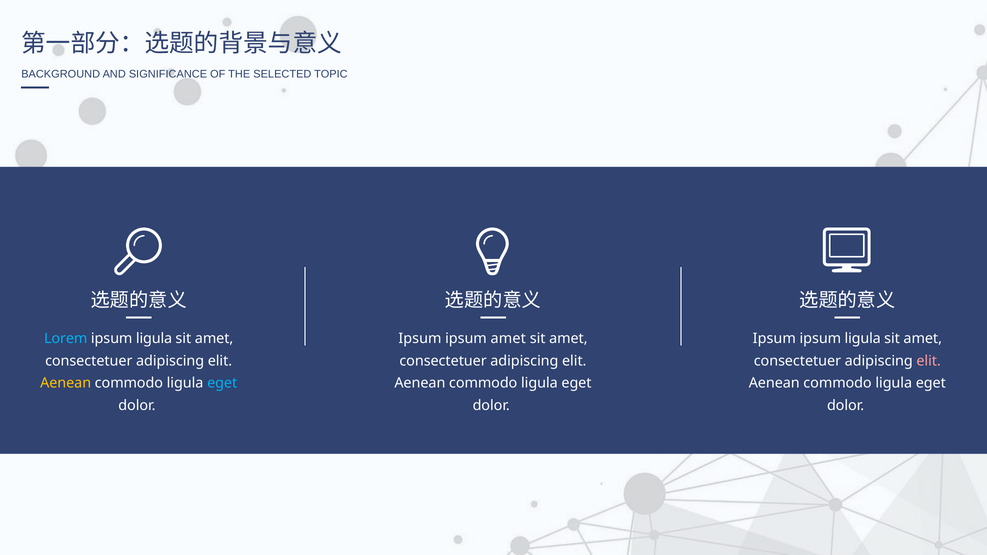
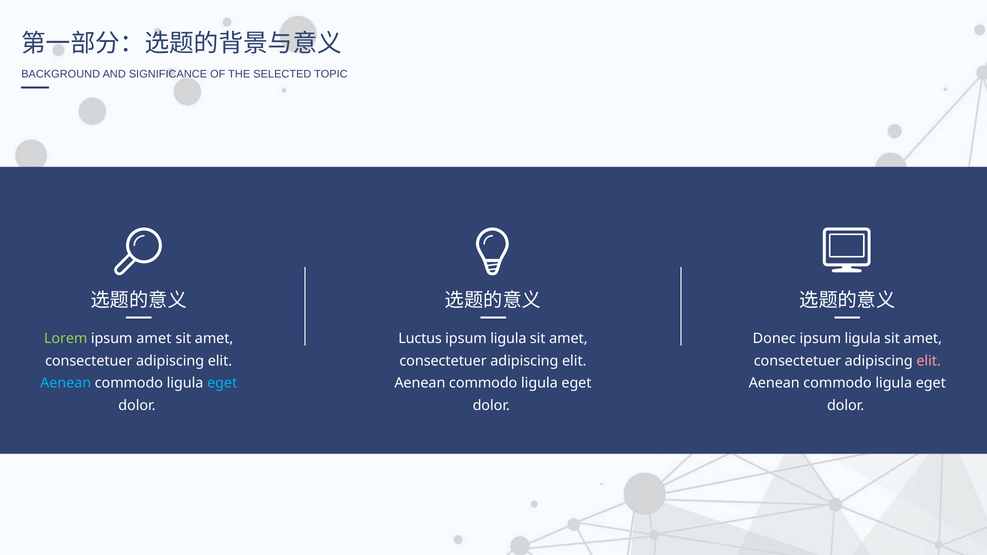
Lorem colour: light blue -> light green (66, 339)
ligula: ligula -> amet (154, 339)
Ipsum: Ipsum -> Luctus (420, 339)
amet: amet -> ligula (508, 339)
Ipsum: Ipsum -> Donec (774, 339)
Aenean colour: yellow -> light blue (66, 383)
